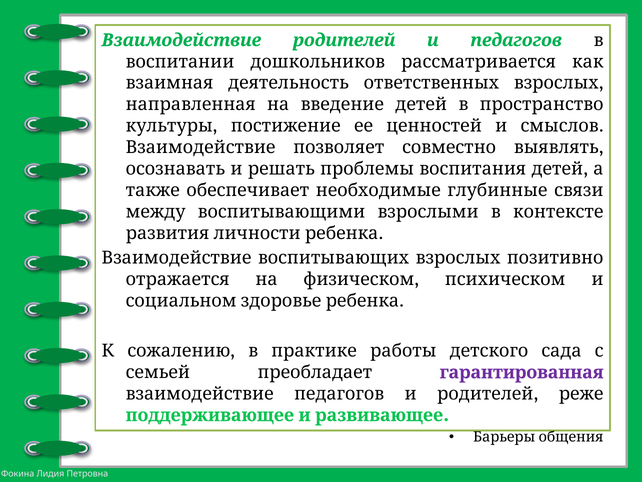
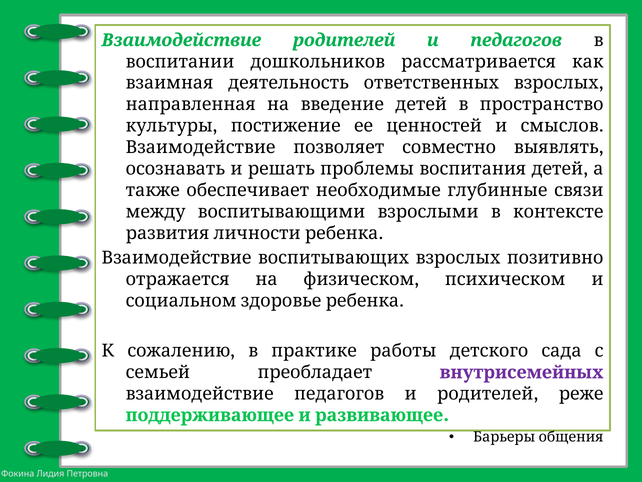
гарантированная: гарантированная -> внутрисемейных (522, 372)
